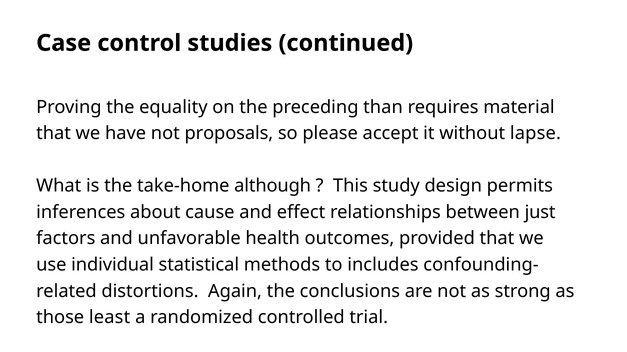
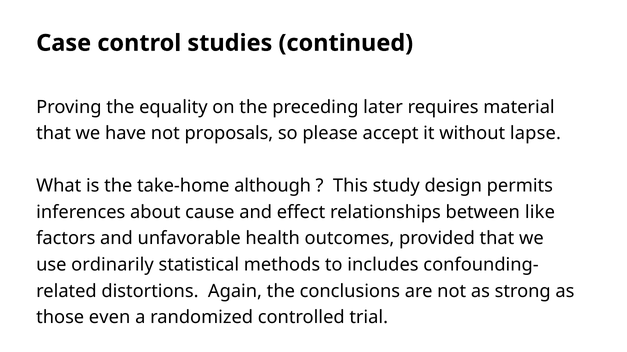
than: than -> later (383, 107)
just: just -> like (540, 213)
individual: individual -> ordinarily (112, 265)
least: least -> even (110, 318)
